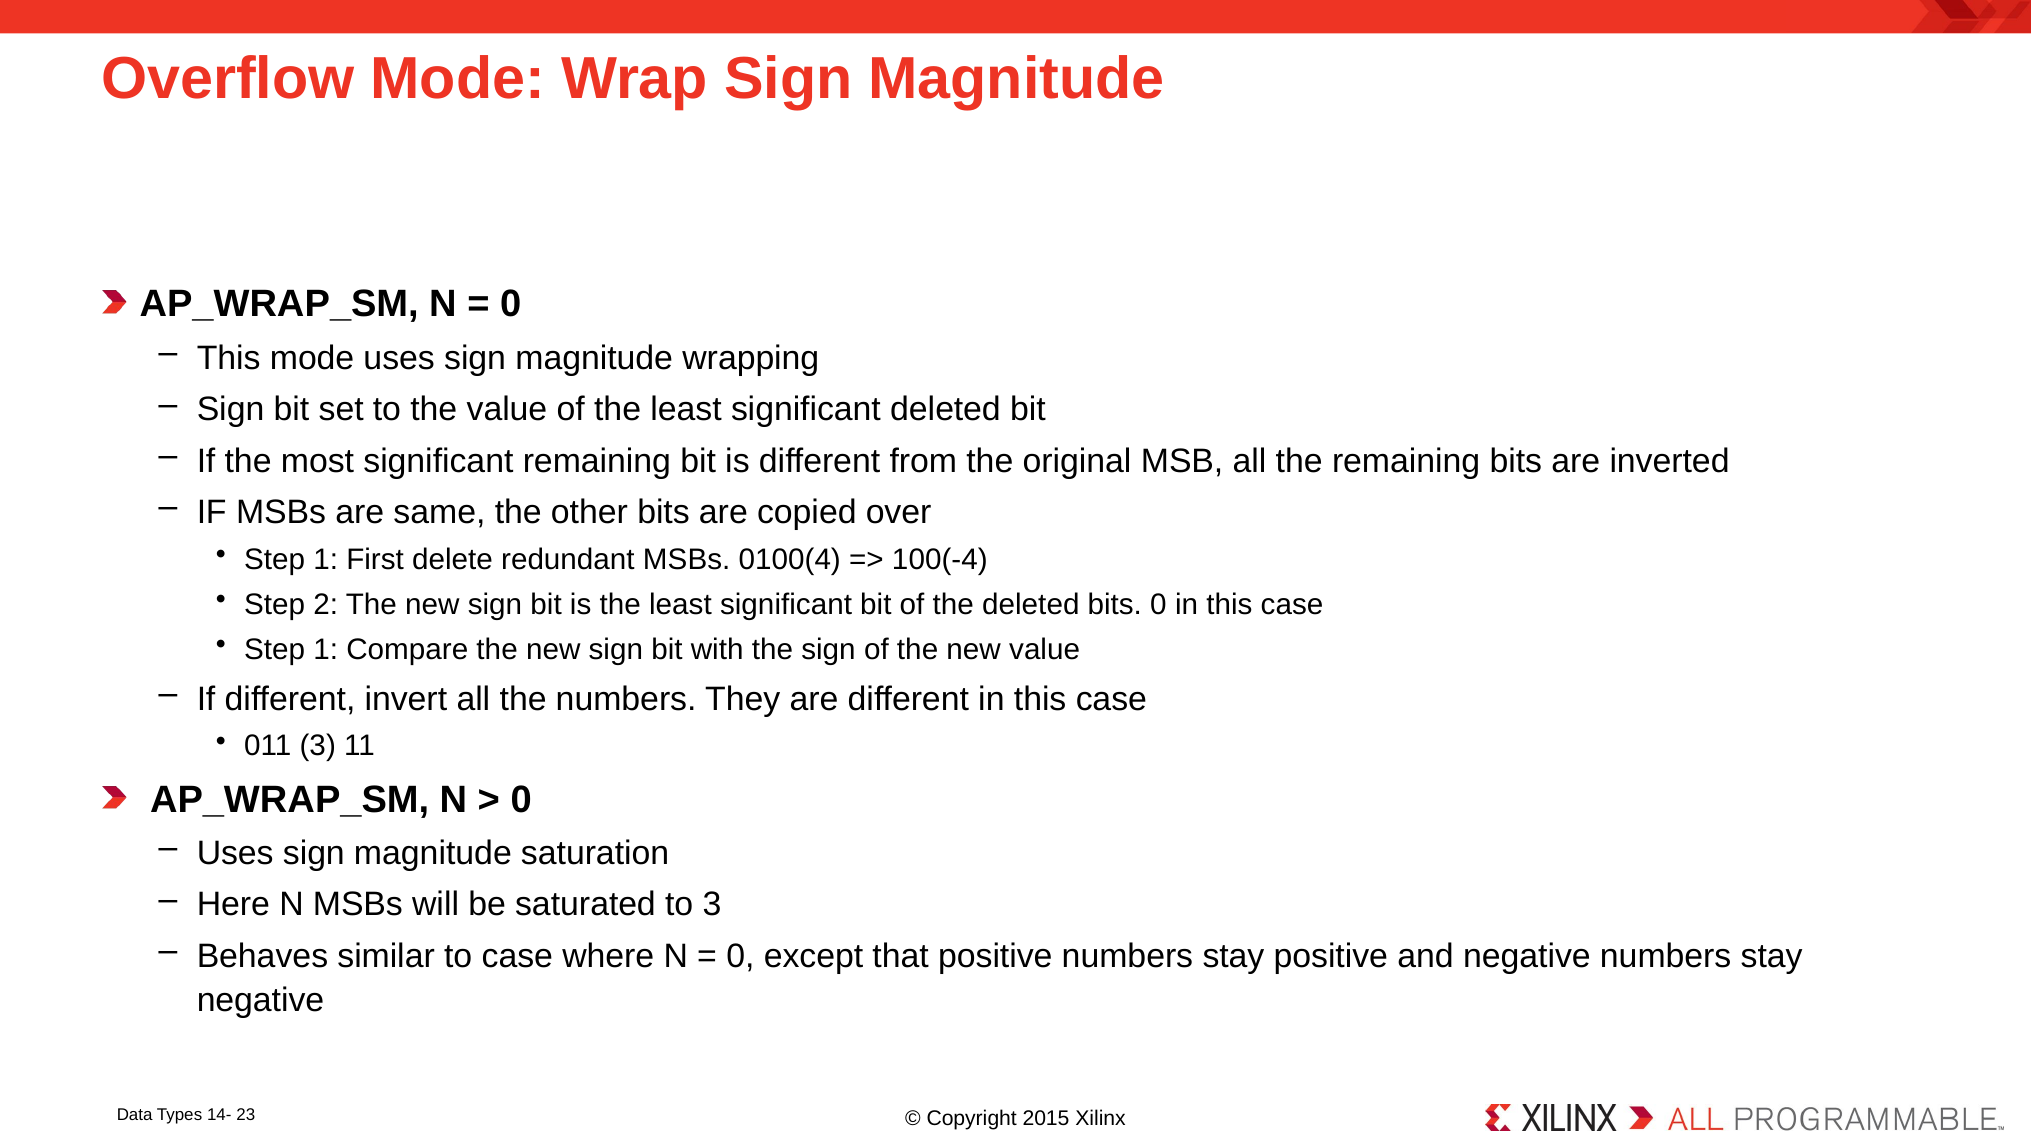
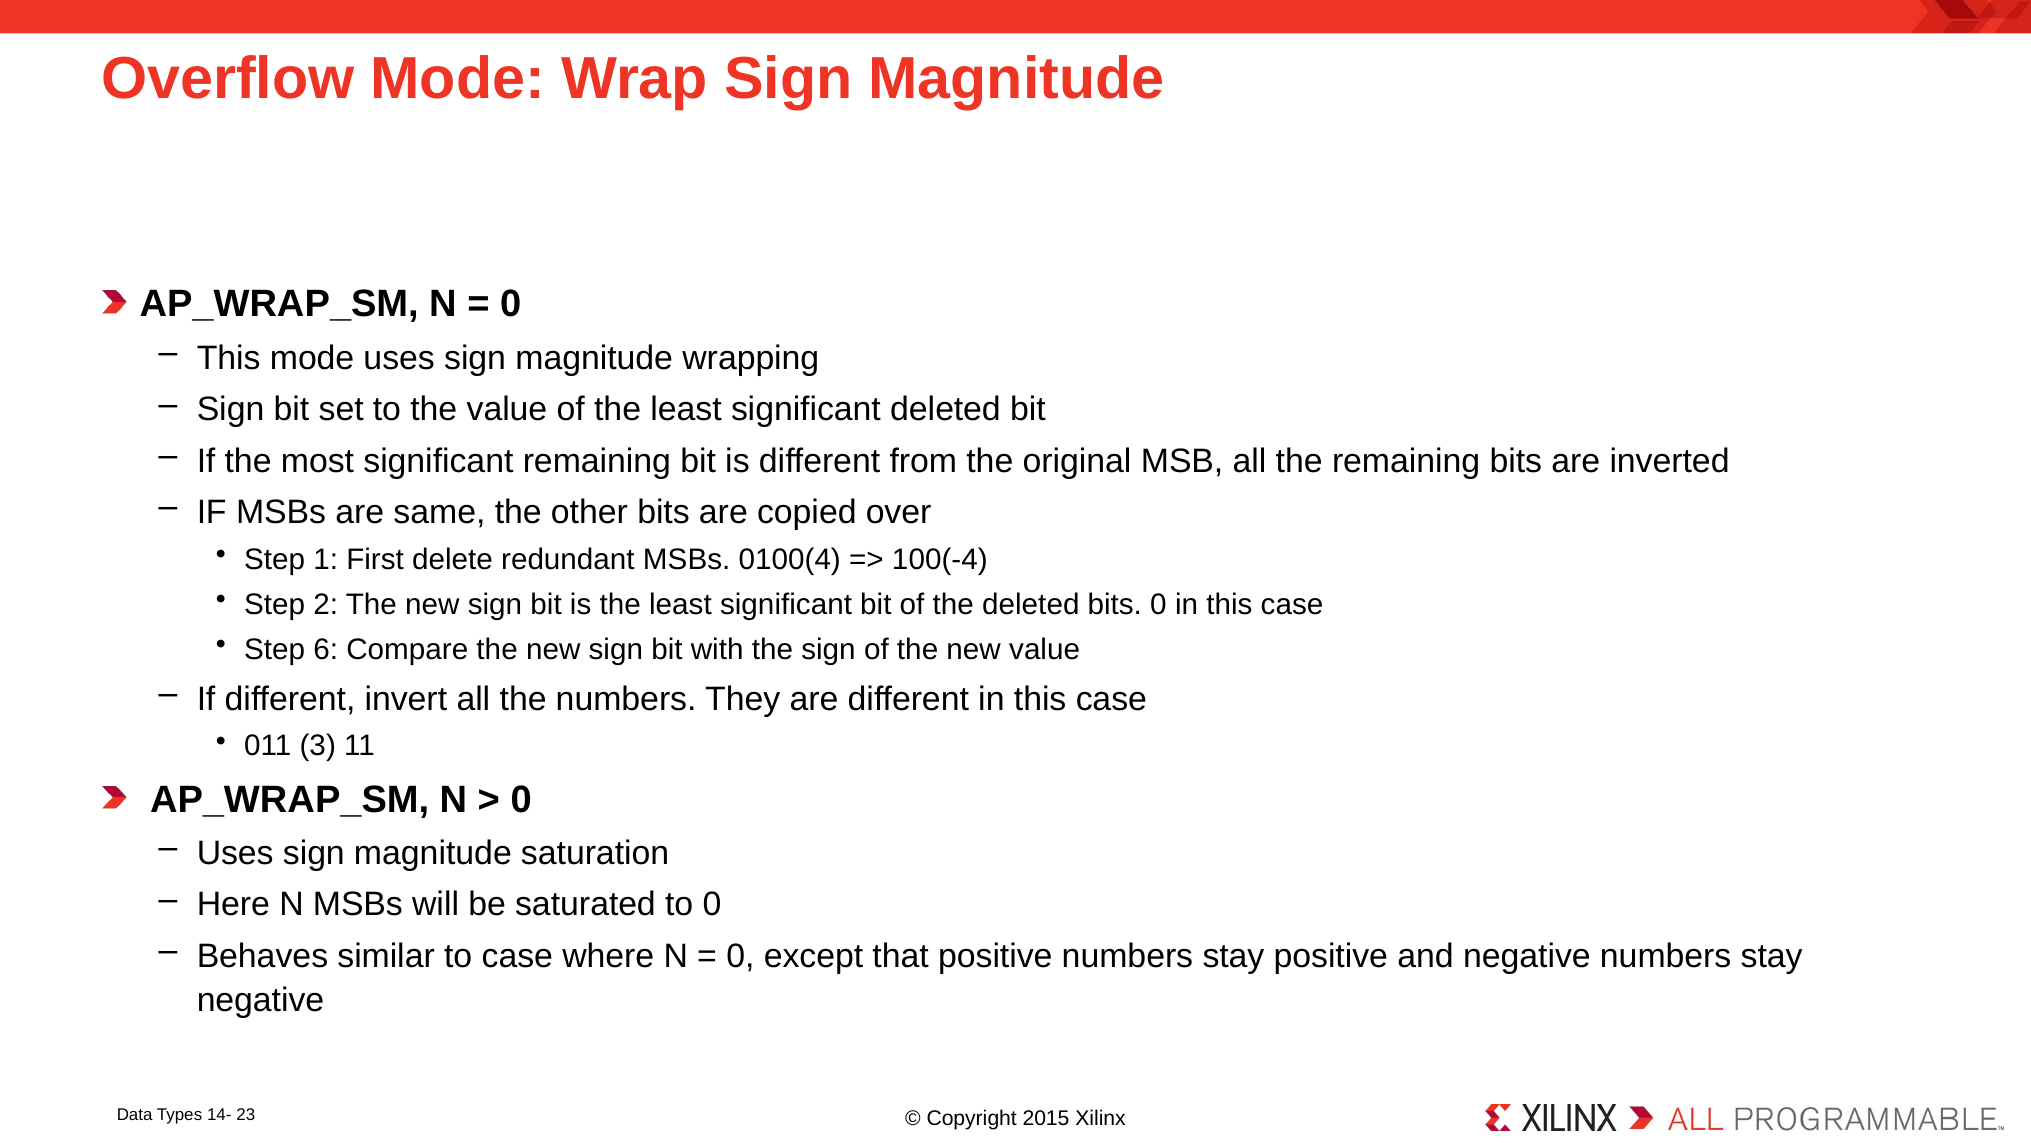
1: 1 -> 6 (326, 650)
to 3: 3 -> 0 (712, 905)
